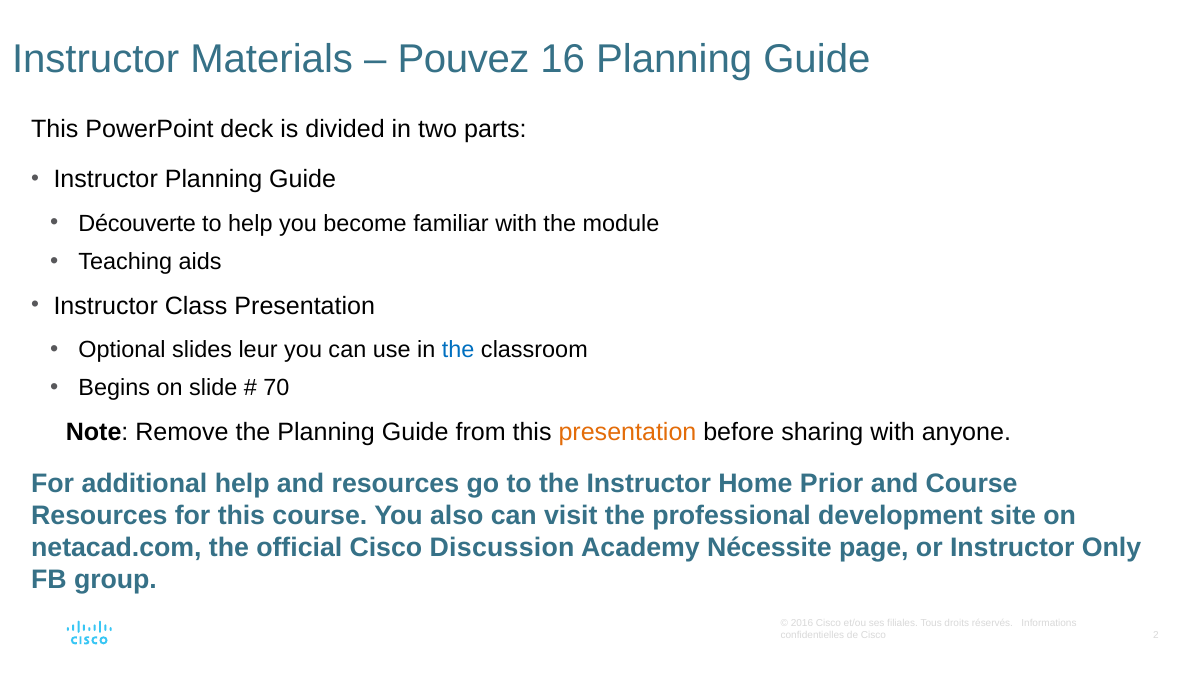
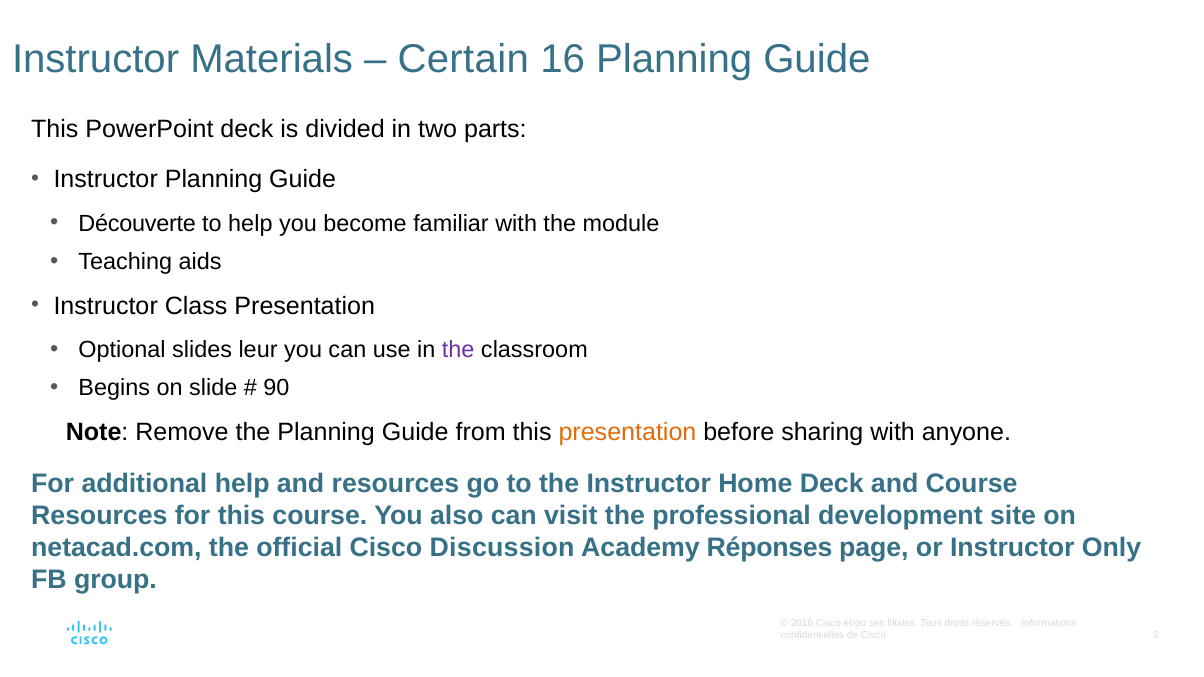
Pouvez: Pouvez -> Certain (463, 59)
the colour: blue -> purple (458, 350)
70: 70 -> 90 (276, 388)
Home Prior: Prior -> Deck (832, 484)
Nécessite: Nécessite -> Réponses (770, 548)
